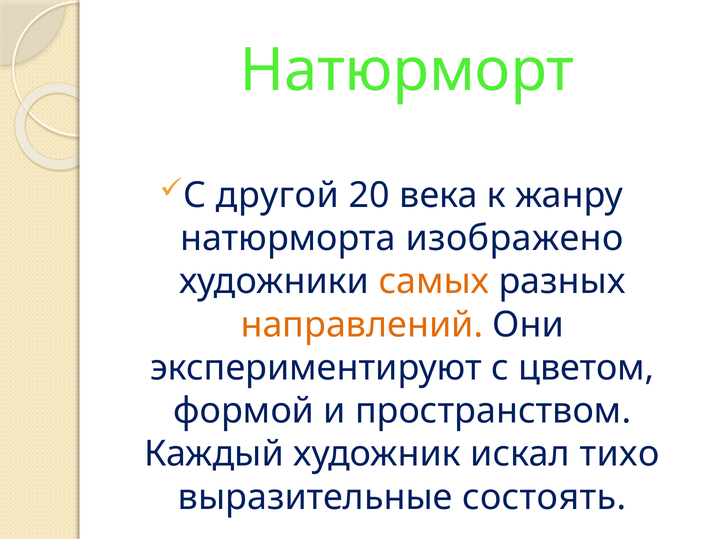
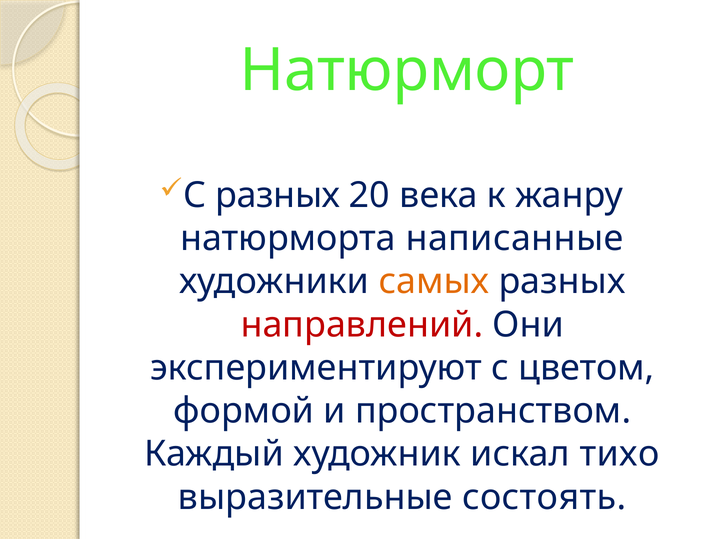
С другой: другой -> разных (278, 195)
изображено: изображено -> написанные (515, 238)
направлений colour: orange -> red (362, 324)
